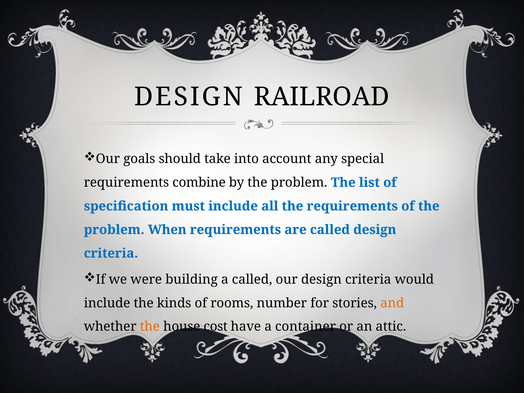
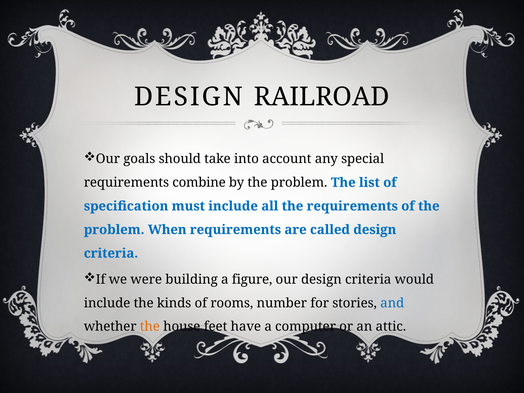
a called: called -> figure (252, 280)
and colour: orange -> blue (392, 303)
cost: cost -> feet (216, 327)
container: container -> computer (306, 327)
